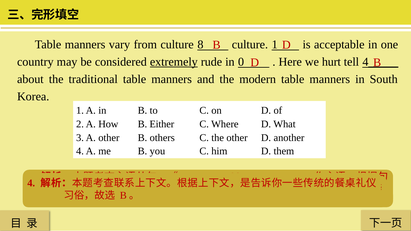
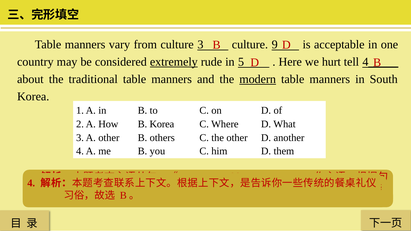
culture 8: 8 -> 3 (200, 45)
culture 1: 1 -> 9 (275, 45)
0: 0 -> 5 (241, 62)
modern underline: none -> present (258, 79)
B Either: Either -> Korea (162, 124)
